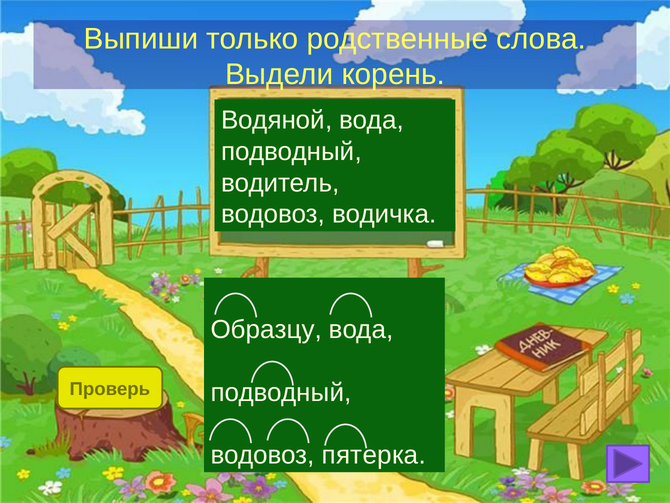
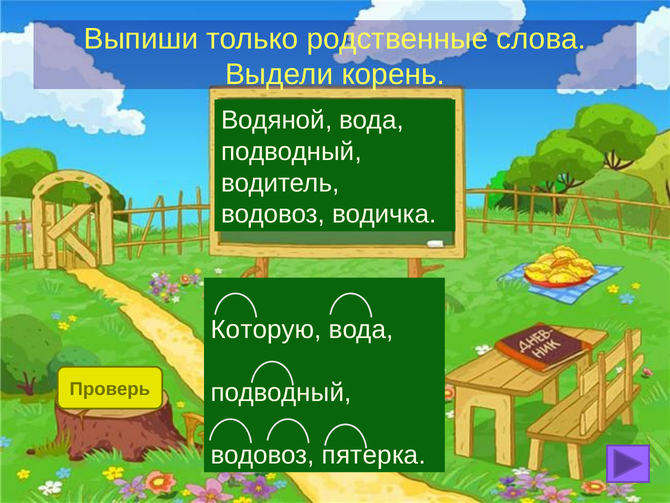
Образцу: Образцу -> Которую (266, 329)
